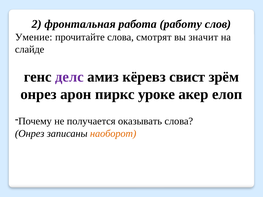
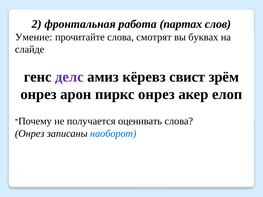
работу: работу -> партах (181, 24)
значит: значит -> буквах (203, 37)
пиркс уроке: уроке -> онрез (156, 94)
оказывать: оказывать -> оценивать (140, 121)
наоборот colour: orange -> blue (113, 134)
